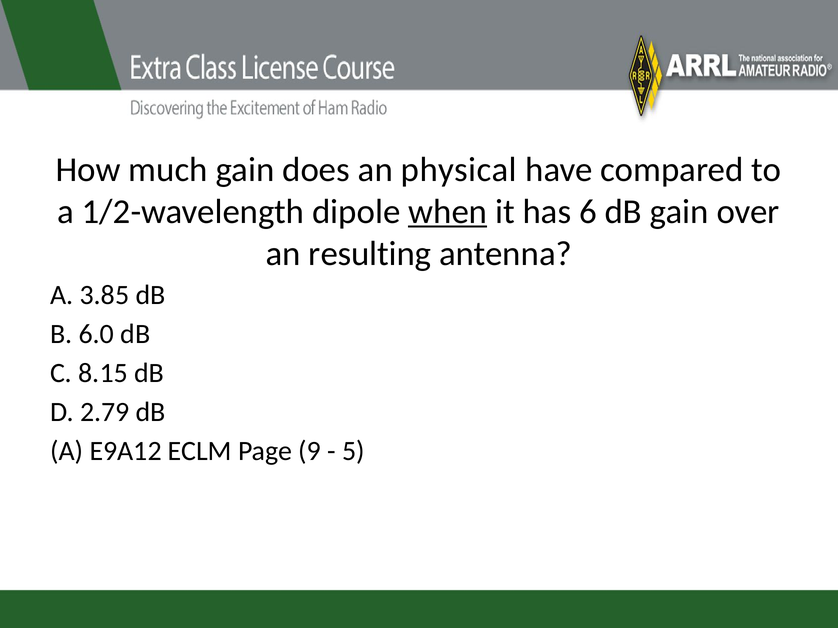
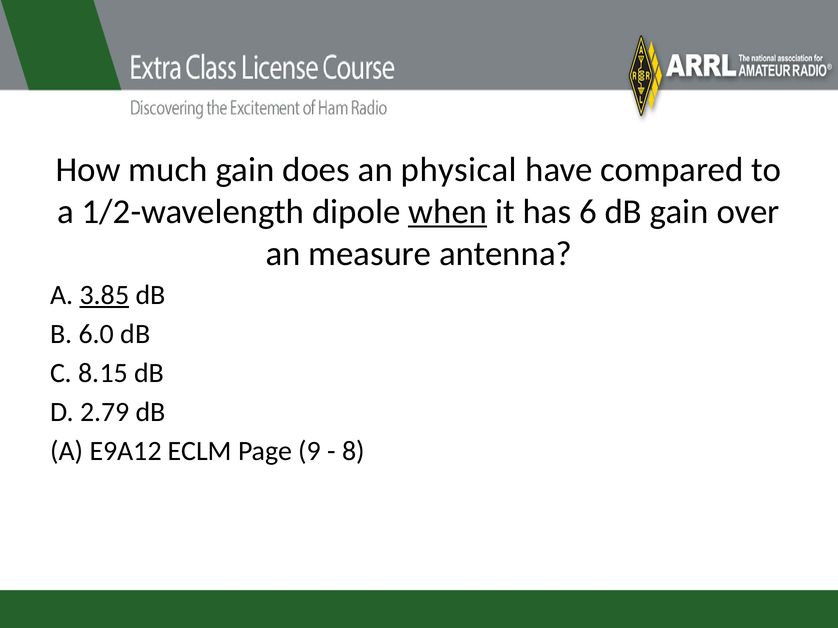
resulting: resulting -> measure (370, 254)
3.85 underline: none -> present (104, 295)
5: 5 -> 8 (353, 452)
